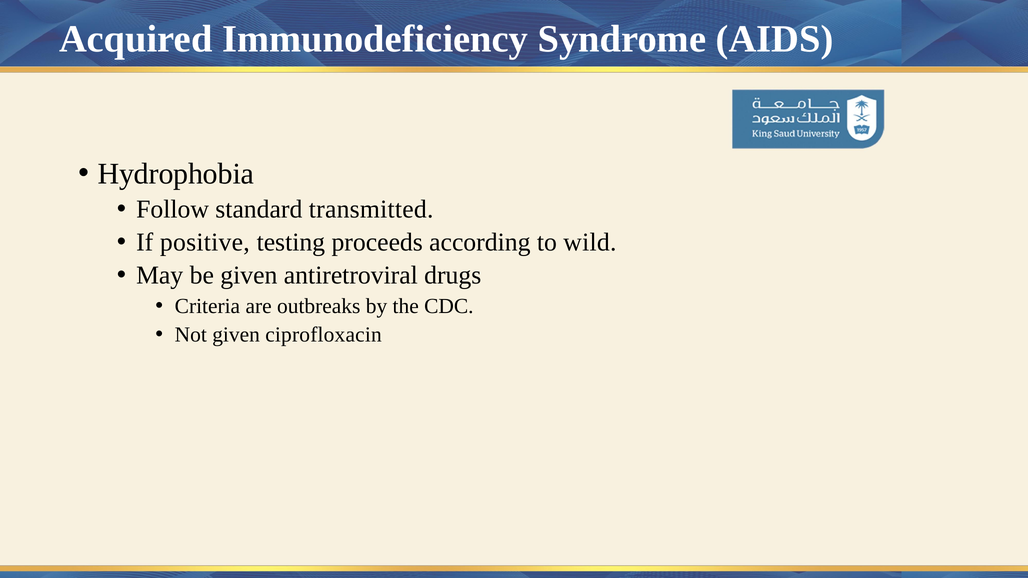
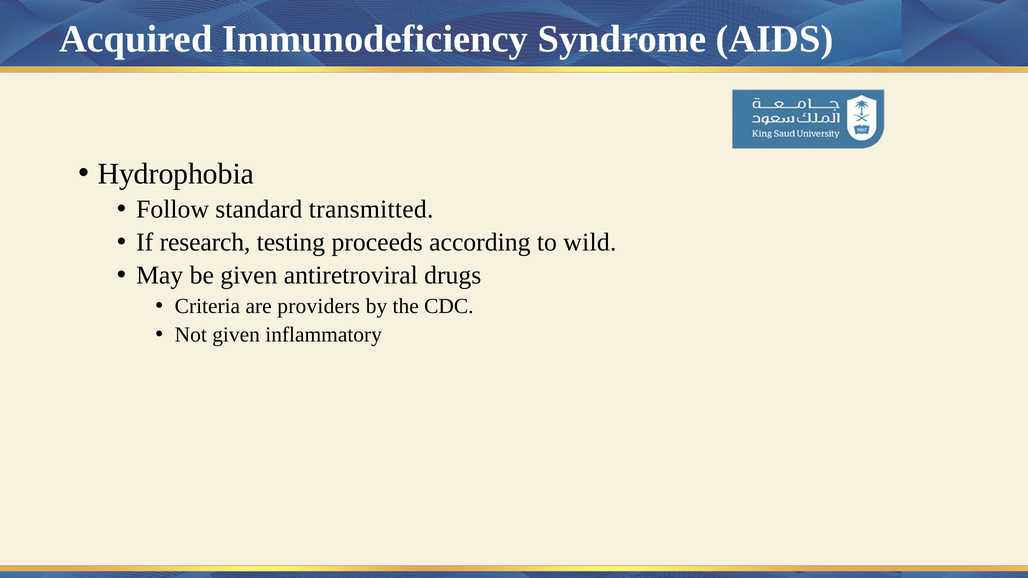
positive: positive -> research (205, 242)
outbreaks: outbreaks -> providers (319, 306)
ciprofloxacin: ciprofloxacin -> inflammatory (324, 335)
